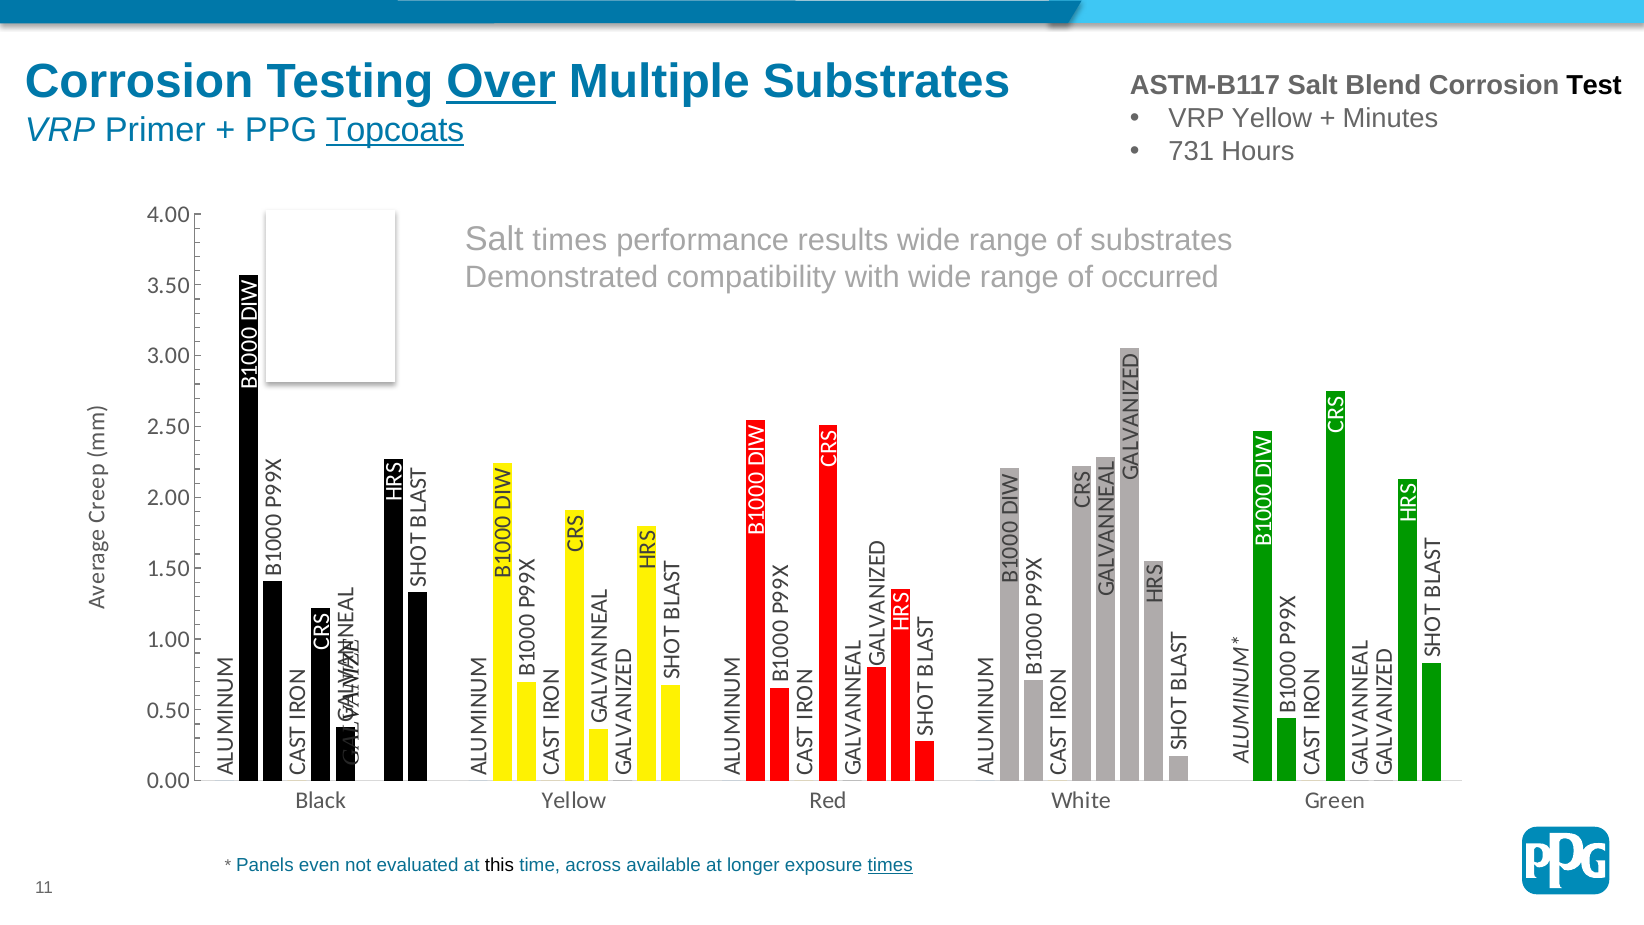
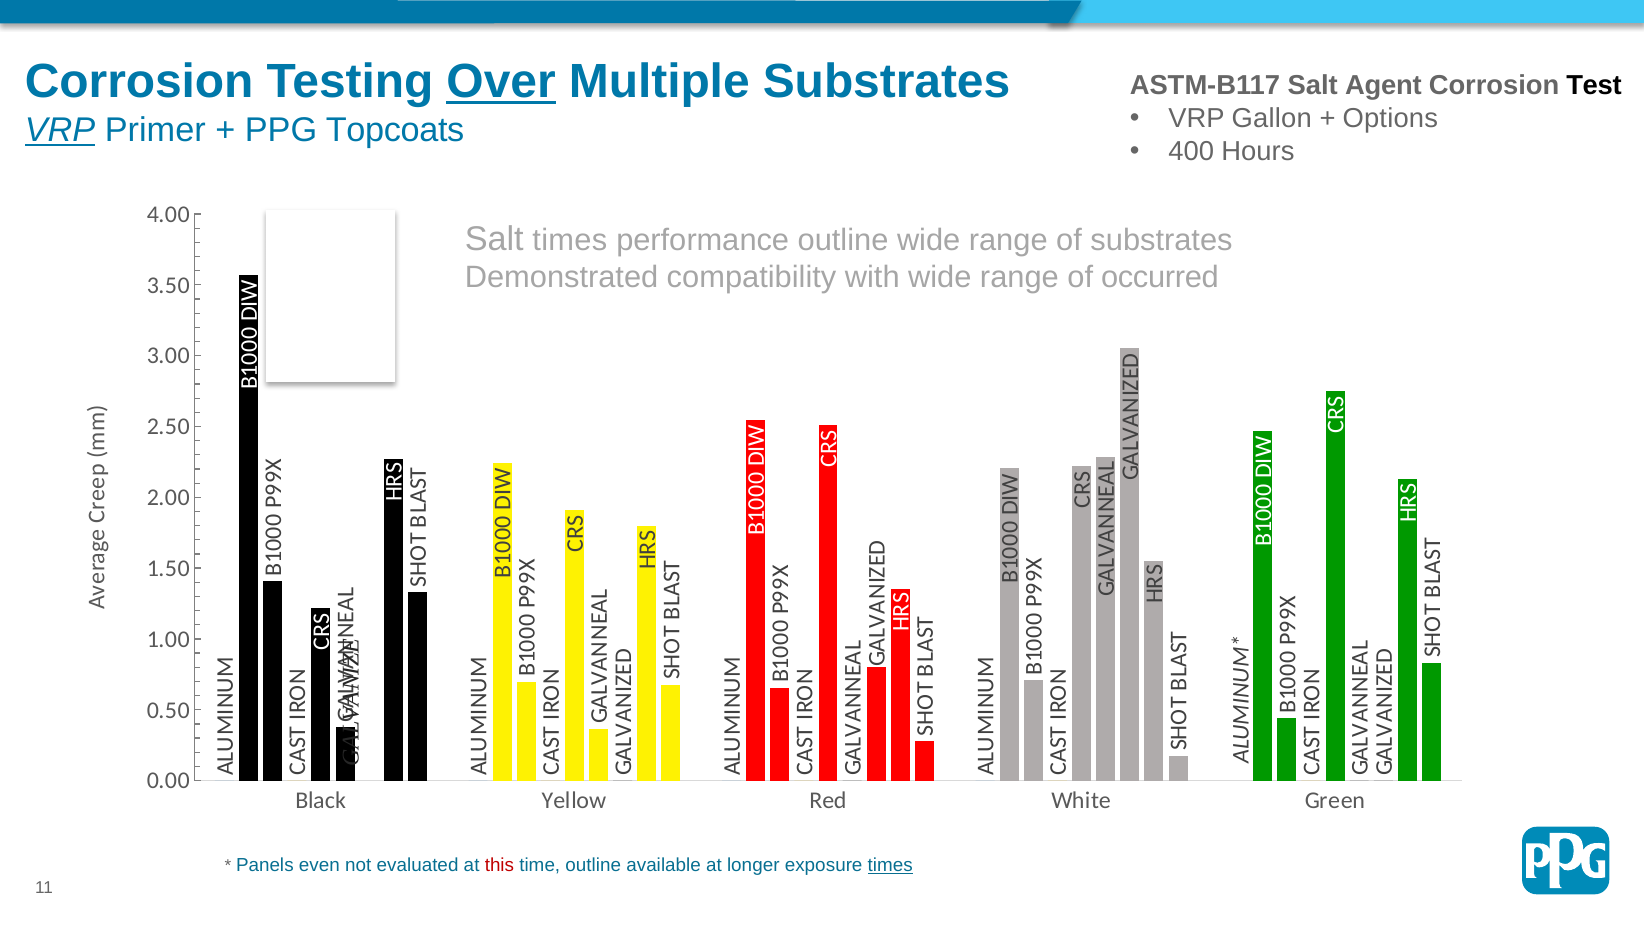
Blend: Blend -> Agent (1383, 86)
VRP Yellow: Yellow -> Gallon (1272, 119)
Minutes: Minutes -> Options (1390, 119)
VRP underline: none -> present (60, 131)
Topcoats underline: present -> none (395, 131)
731: 731 -> 400 (1191, 152)
performance results: results -> outline (843, 240)
this colour: black -> red (499, 865)
time across: across -> outline (593, 865)
